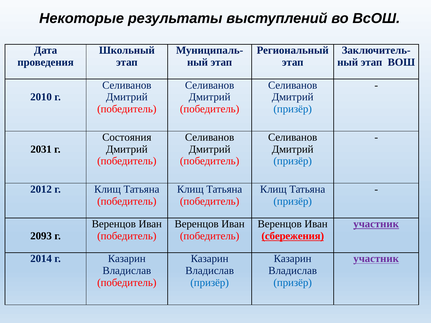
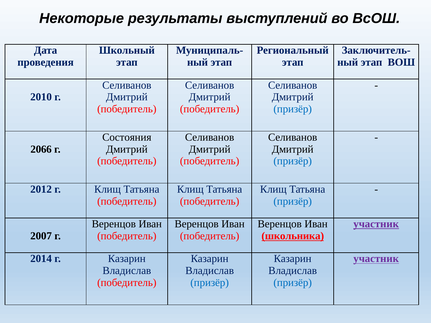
2031: 2031 -> 2066 (41, 149)
2093: 2093 -> 2007 (41, 236)
сбережения: сбережения -> школьника (293, 236)
